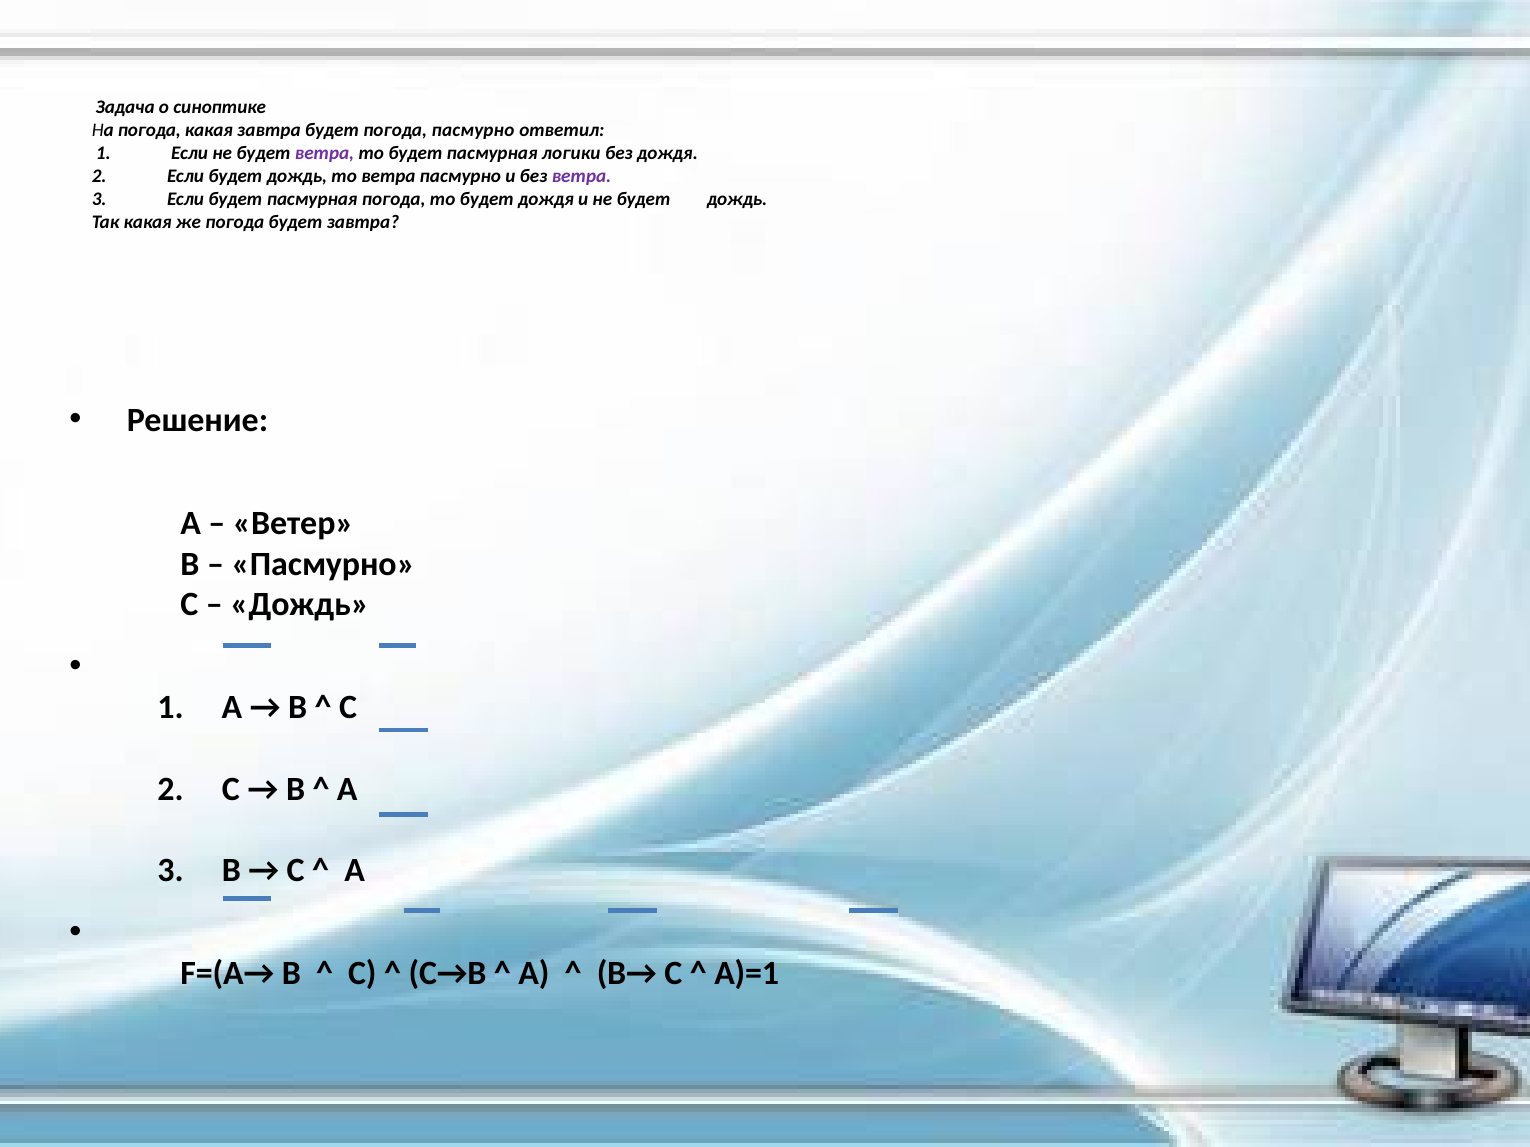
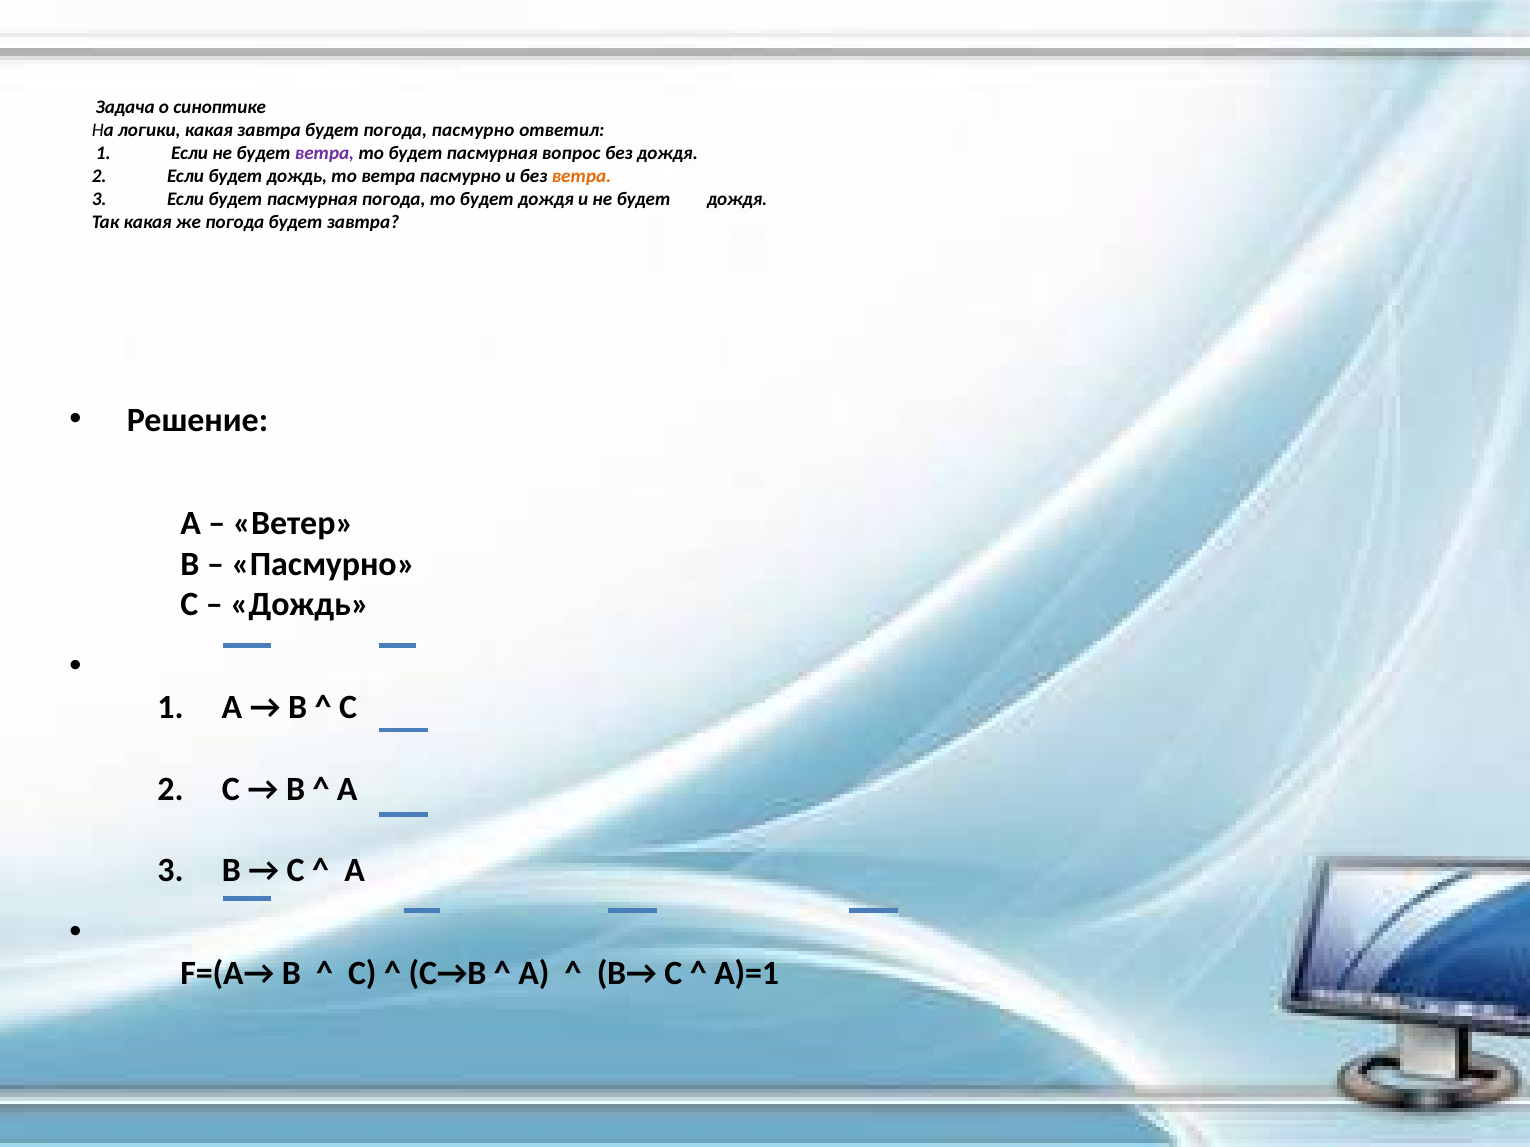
На погода: погода -> логики (149, 130)
логики: логики -> вопрос (571, 153)
ветра colour: purple -> orange (582, 176)
не будет дождь: дождь -> дождя (737, 199)
